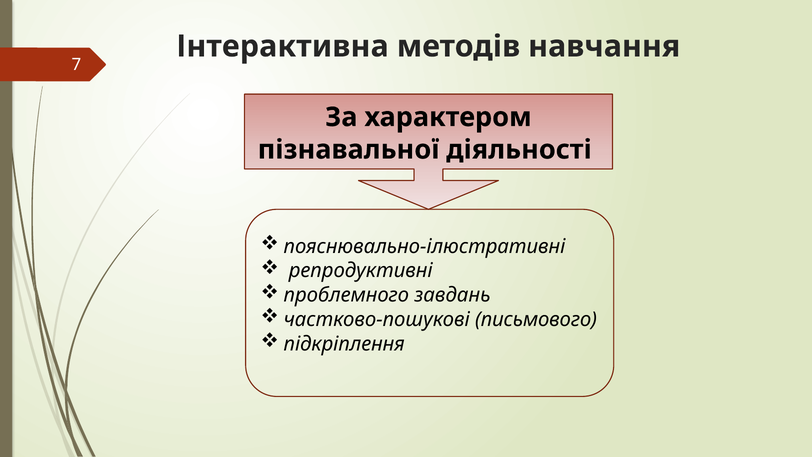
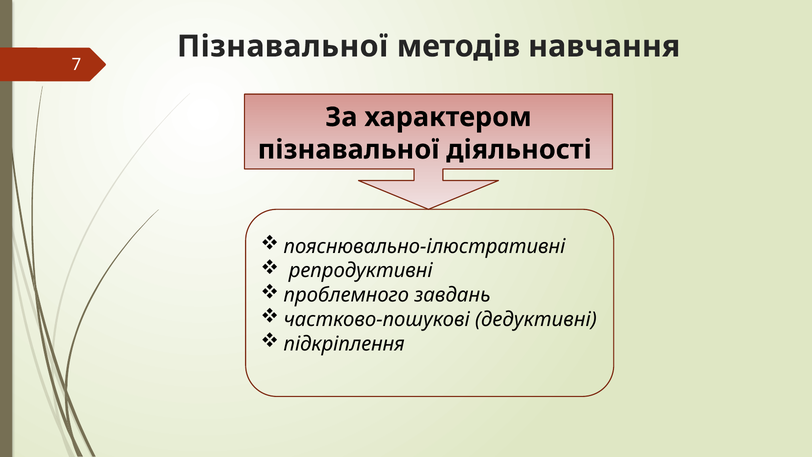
7 Інтерактивна: Інтерактивна -> Пізнавальної (282, 46)
письмового: письмового -> дедуктивні (536, 319)
